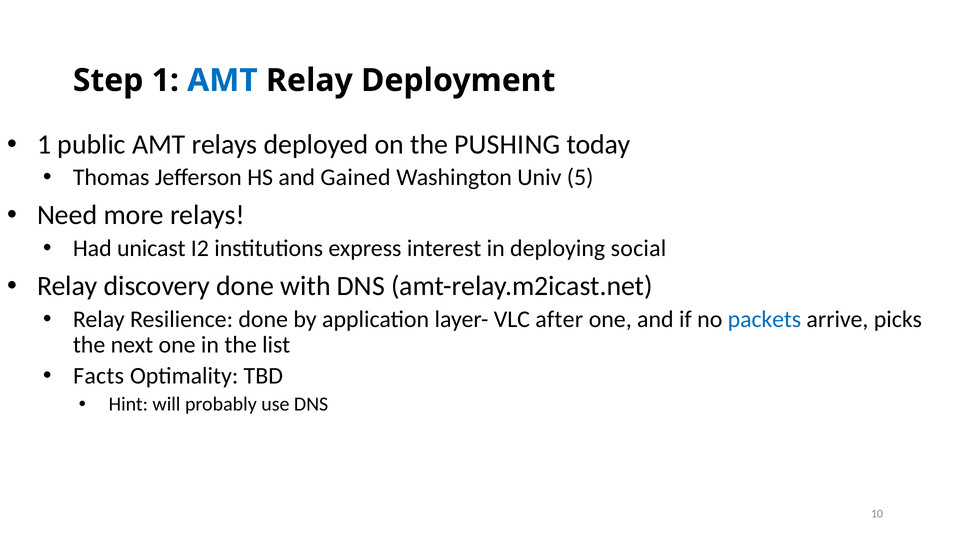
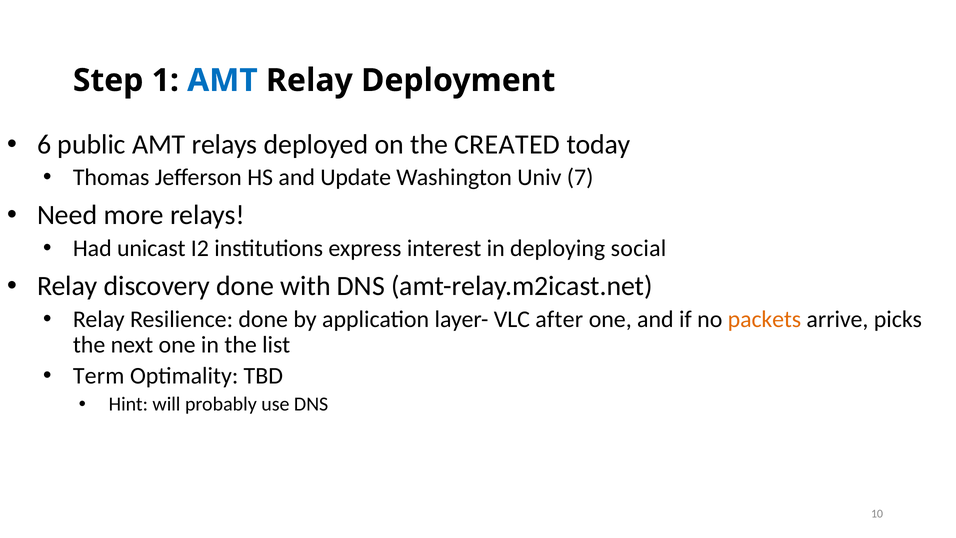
1: 1 -> 6 (44, 144)
PUSHING: PUSHING -> CREATED (507, 144)
Gained: Gained -> Update (356, 177)
5: 5 -> 7 (580, 177)
packets colour: blue -> orange (764, 319)
Facts: Facts -> Term (99, 376)
